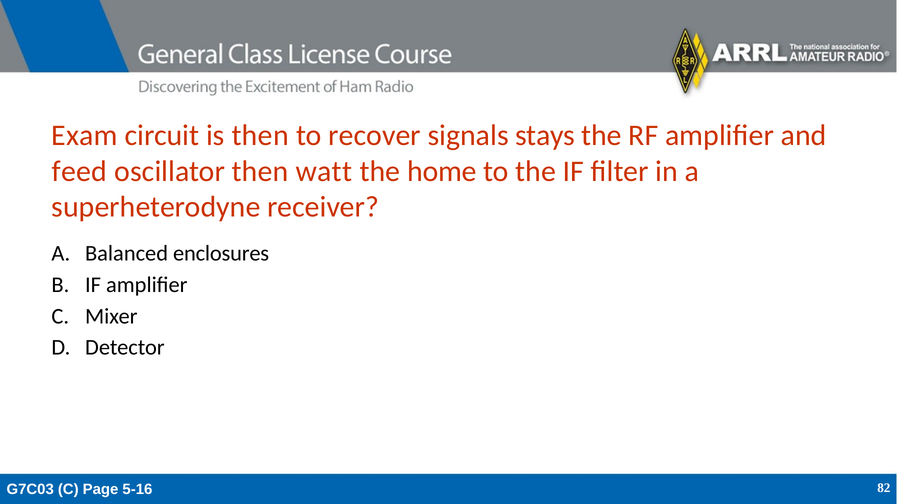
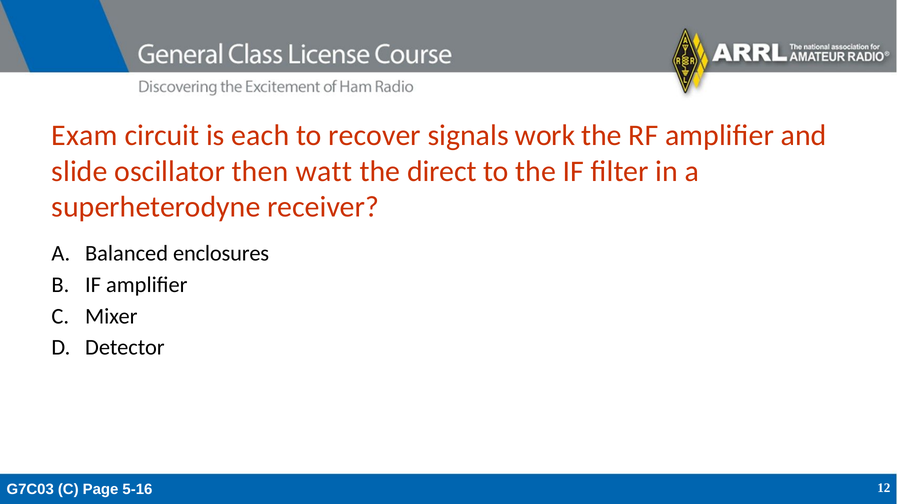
is then: then -> each (260, 135)
stays: stays -> work (545, 135)
feed: feed -> slide (80, 171)
home: home -> direct (442, 171)
82: 82 -> 12 (884, 489)
